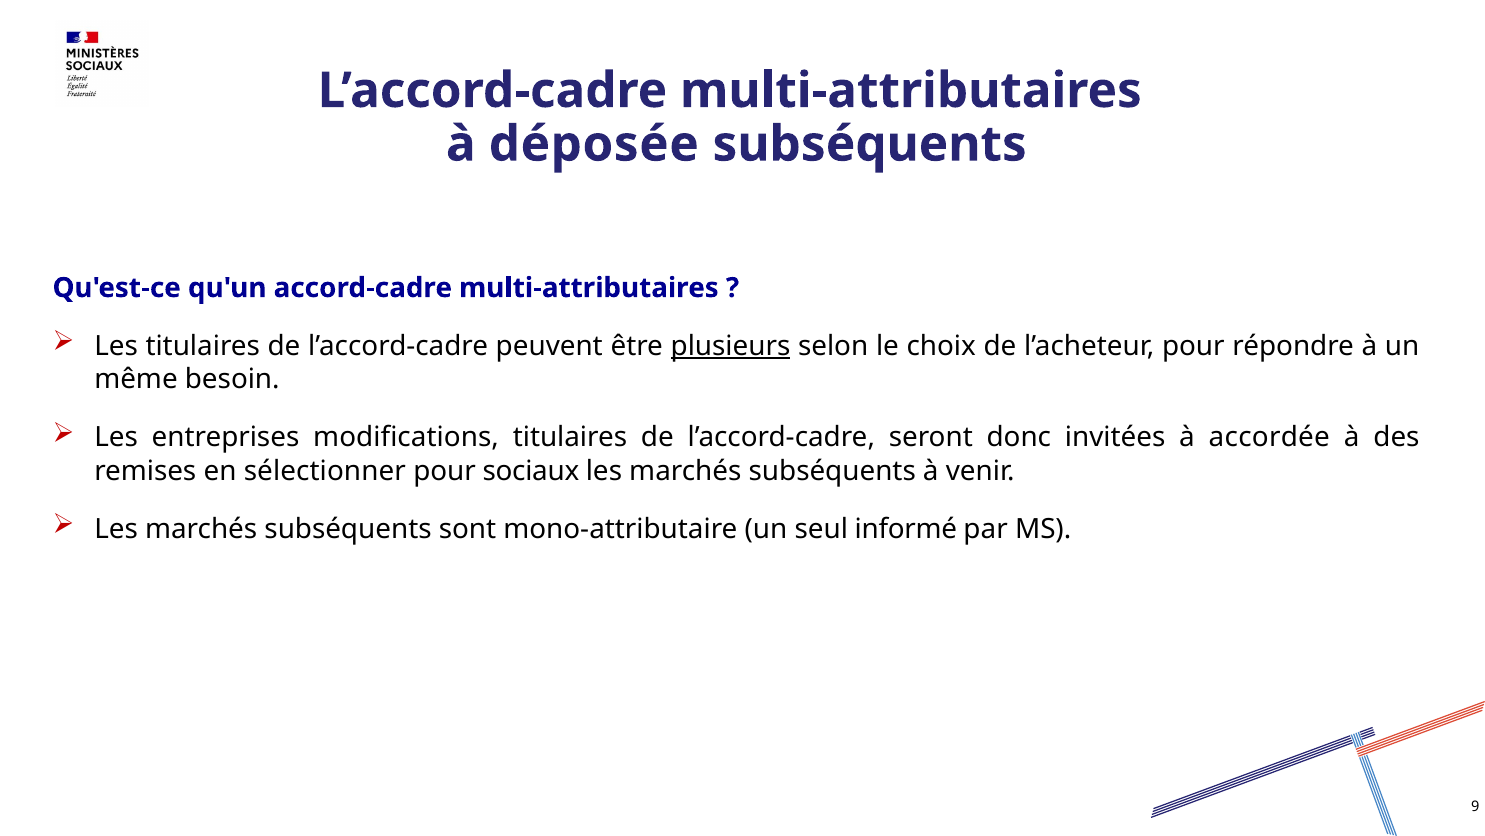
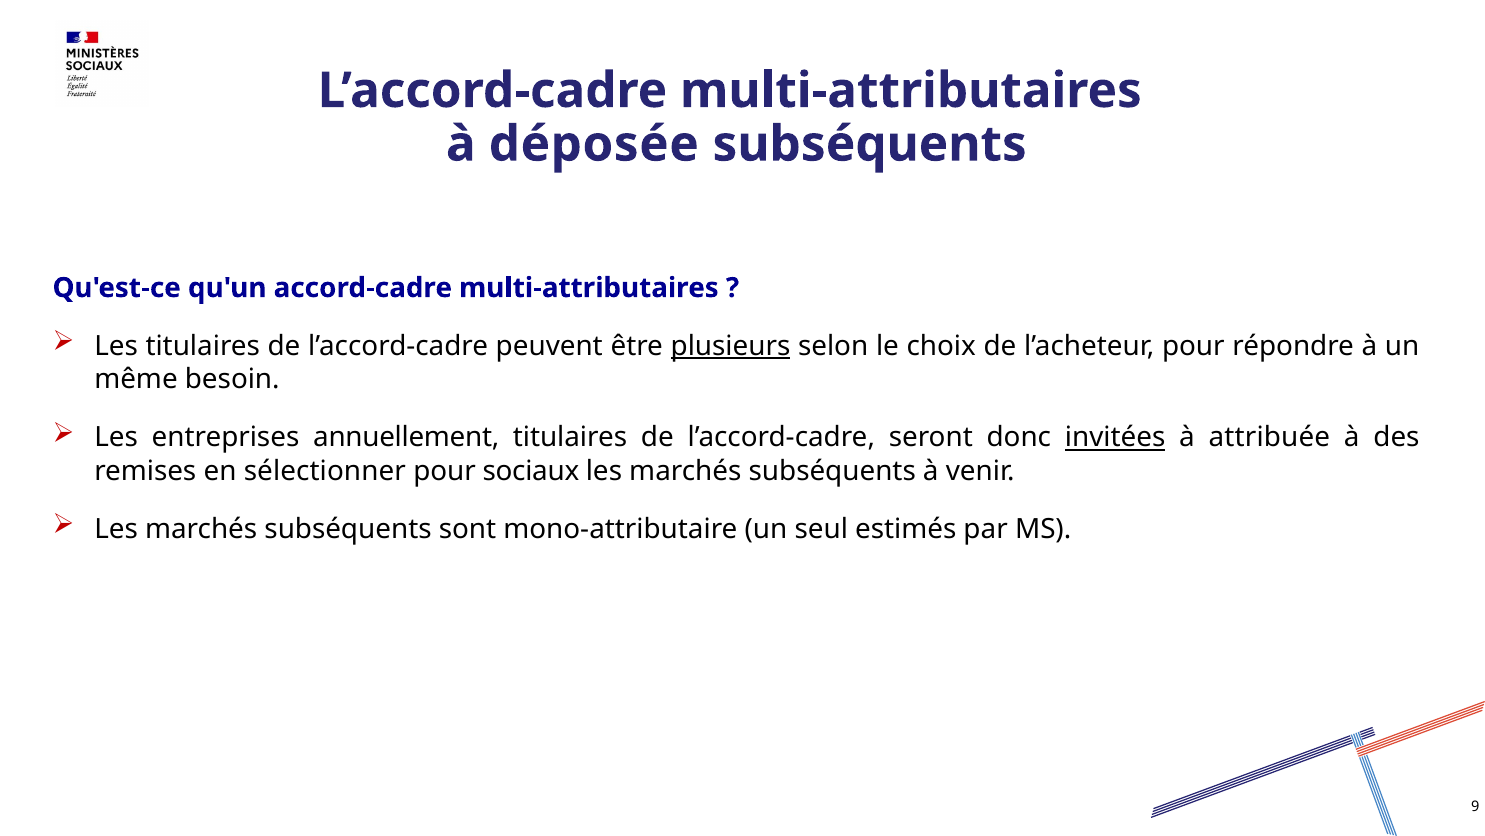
modifications: modifications -> annuellement (406, 437)
invitées underline: none -> present (1115, 437)
accordée: accordée -> attribuée (1269, 437)
informé: informé -> estimés (906, 529)
